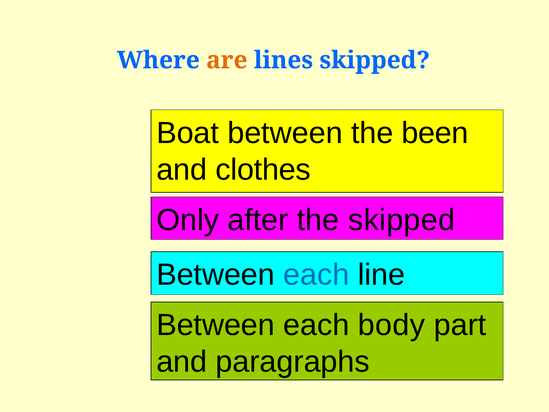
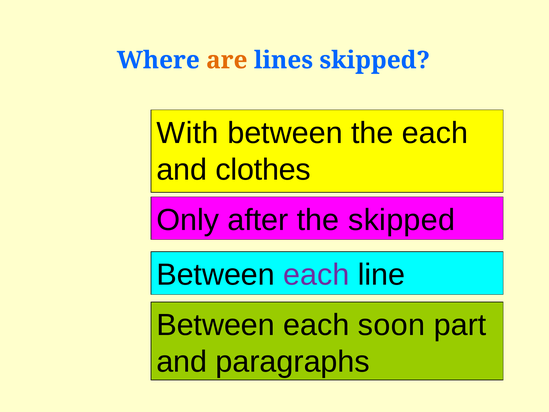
Boat: Boat -> With (188, 133)
the been: been -> each (435, 133)
each colour: blue -> purple (316, 275)
body: body -> soon (392, 325)
